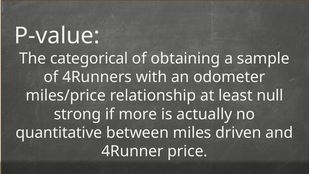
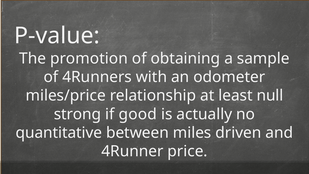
categorical: categorical -> promotion (89, 58)
more: more -> good (138, 114)
